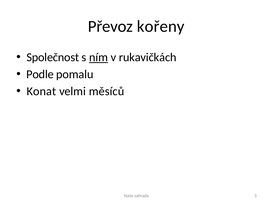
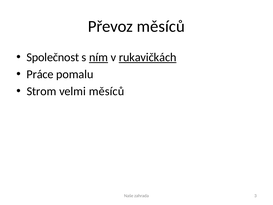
Převoz kořeny: kořeny -> měsíců (161, 26)
rukavičkách underline: none -> present (148, 57)
Podle: Podle -> Práce (40, 74)
Konat: Konat -> Strom (42, 91)
